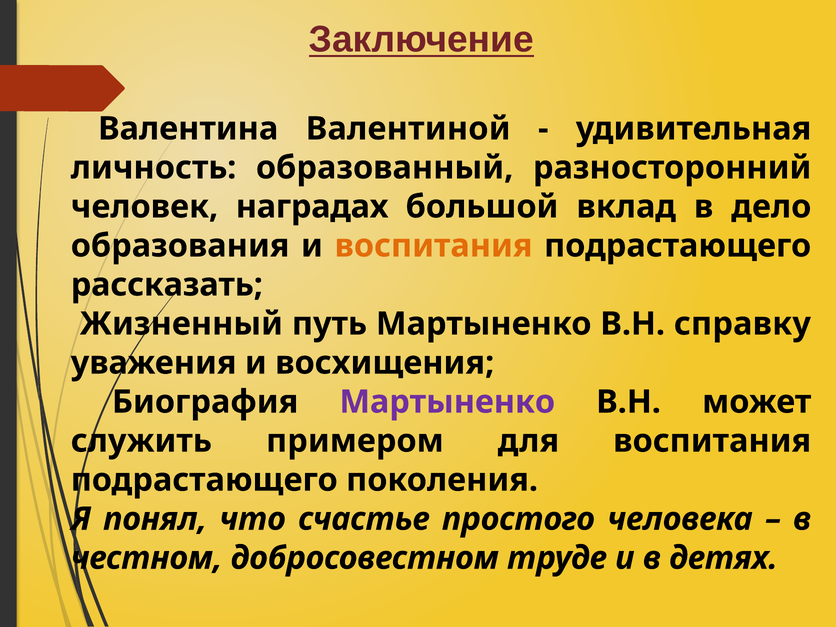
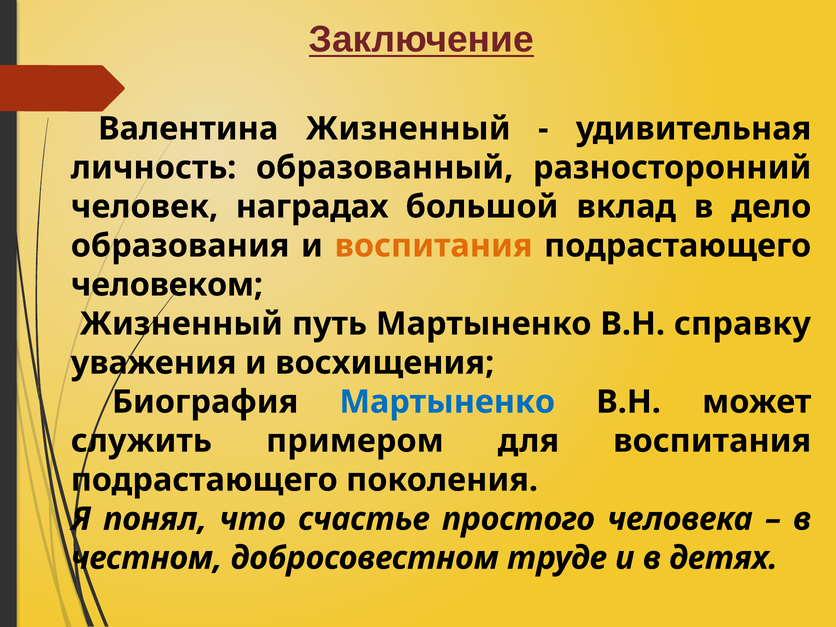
Валентина Валентиной: Валентиной -> Жизненный (408, 129)
рассказать: рассказать -> человеком (167, 285)
Мартыненко colour: purple -> blue (447, 402)
